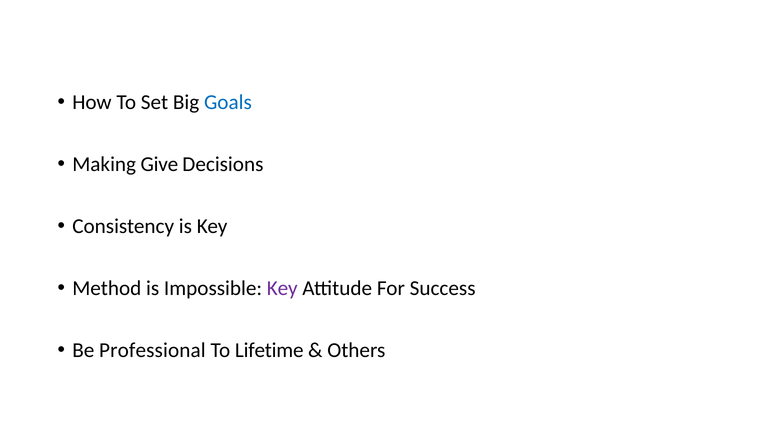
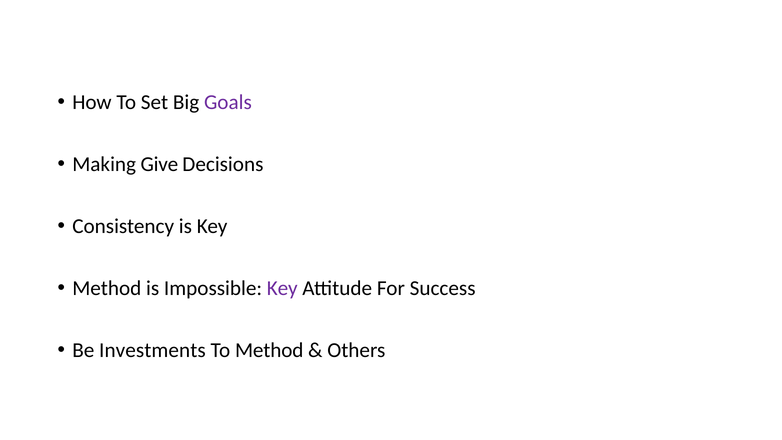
Goals colour: blue -> purple (228, 102)
Professional: Professional -> Investments (152, 350)
To Lifetime: Lifetime -> Method (269, 350)
